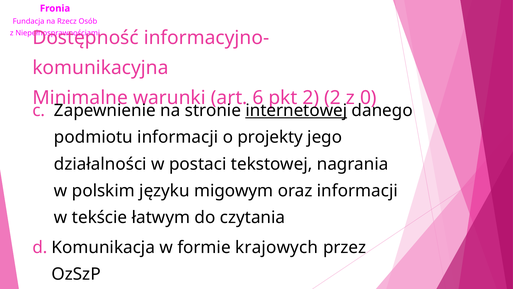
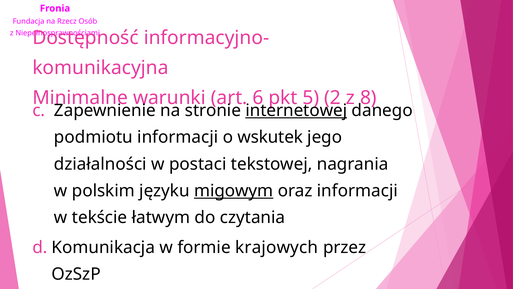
pkt 2: 2 -> 5 (311, 98)
0: 0 -> 8 (368, 98)
projekty: projekty -> wskutek (270, 137)
migowym underline: none -> present (234, 190)
